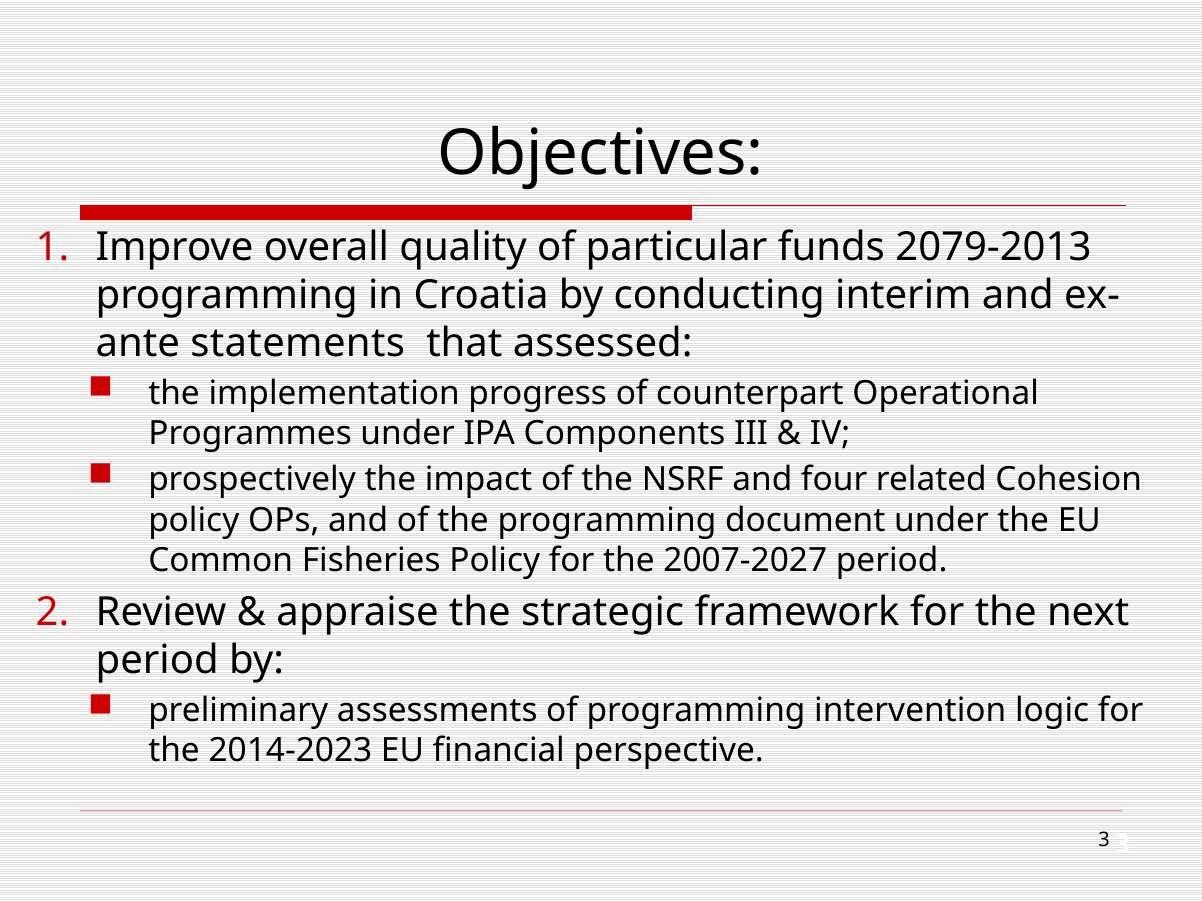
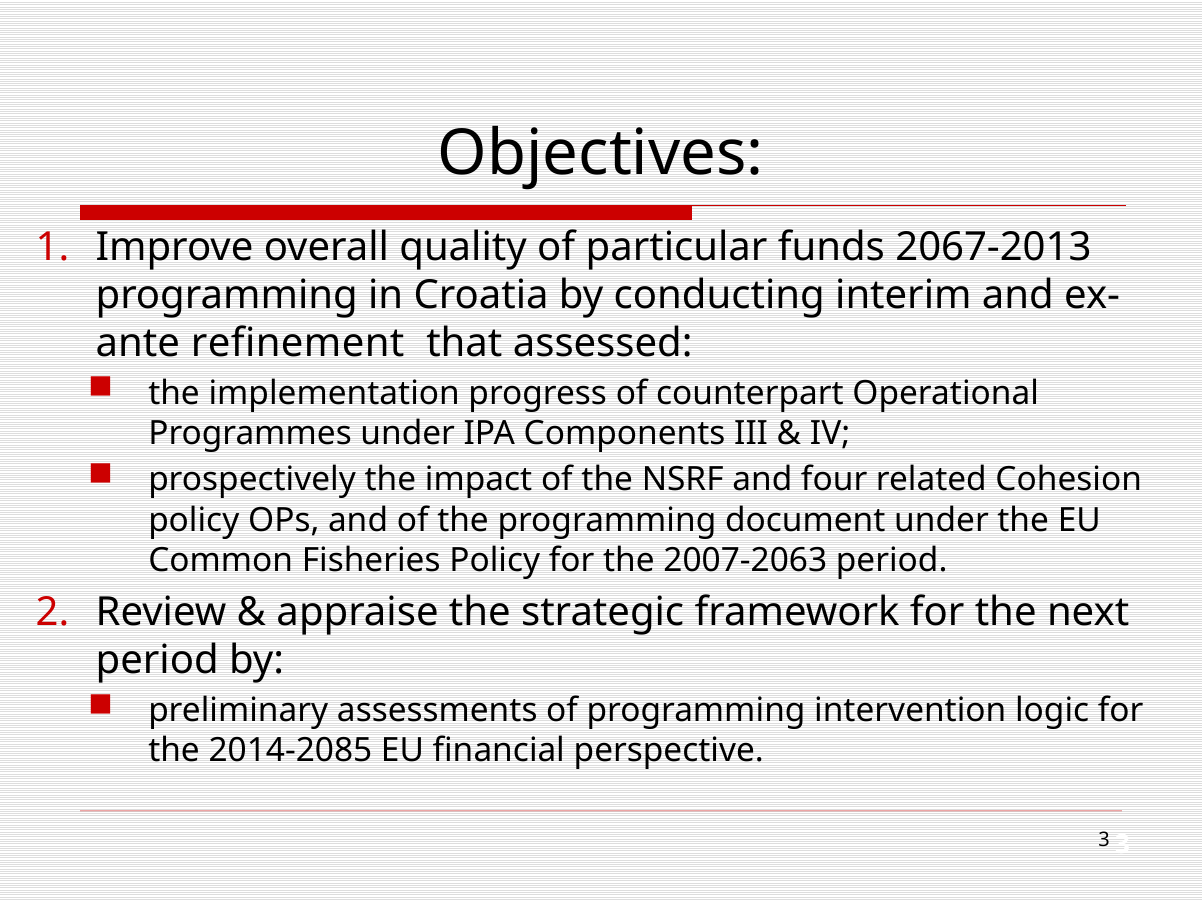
2079-2013: 2079-2013 -> 2067-2013 (993, 247)
statements: statements -> refinement (298, 343)
2007-2027: 2007-2027 -> 2007-2063 (745, 560)
2014-2023: 2014-2023 -> 2014-2085 (290, 751)
